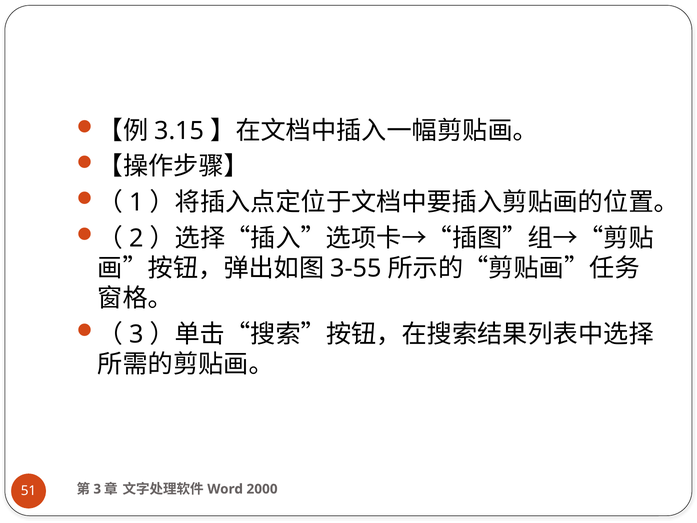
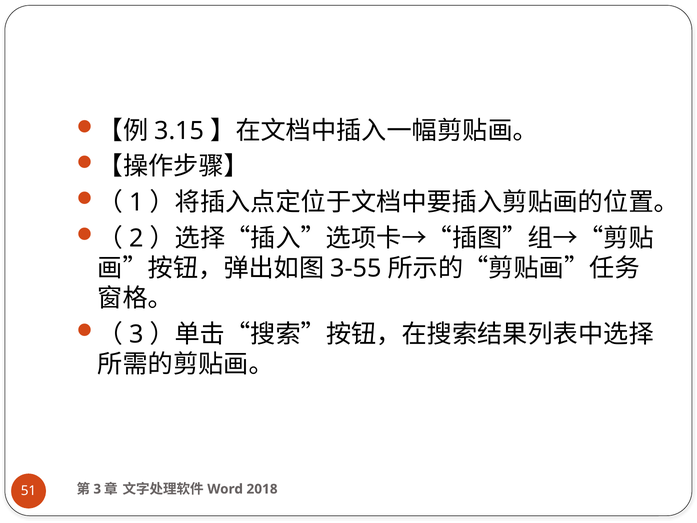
2000: 2000 -> 2018 (262, 489)
